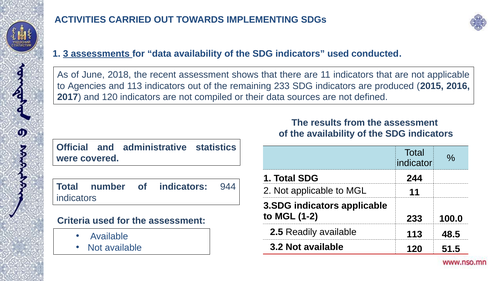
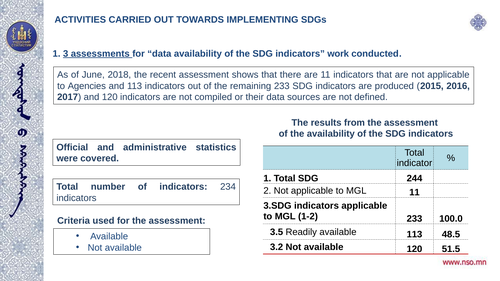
indicators used: used -> work (338, 54)
944: 944 -> 234 (228, 187)
2.5: 2.5 -> 3.5 (277, 232)
